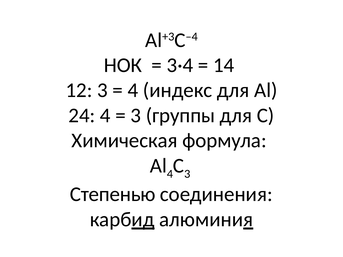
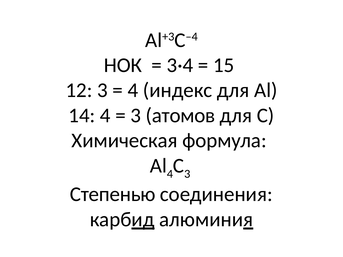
14: 14 -> 15 (224, 65)
24: 24 -> 14 (82, 116)
группы: группы -> атомов (180, 116)
